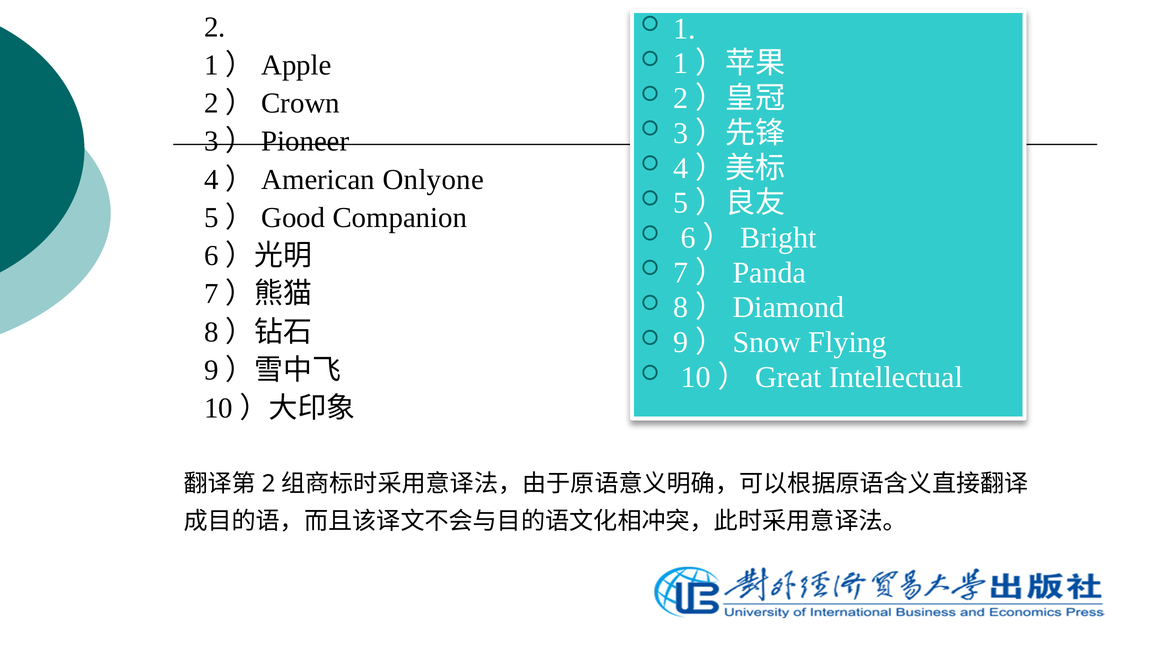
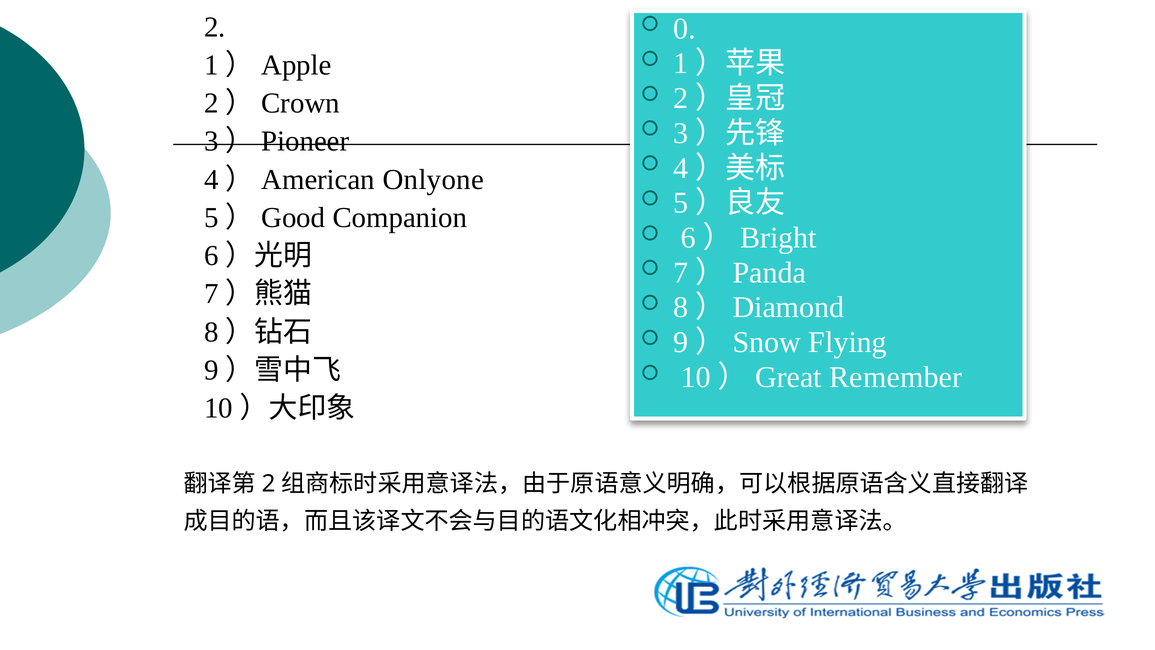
1: 1 -> 0 (684, 29)
Intellectual: Intellectual -> Remember (896, 377)
